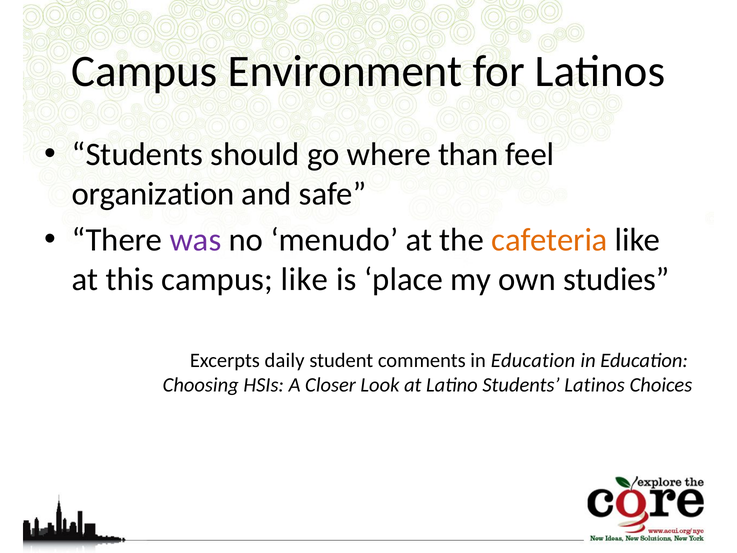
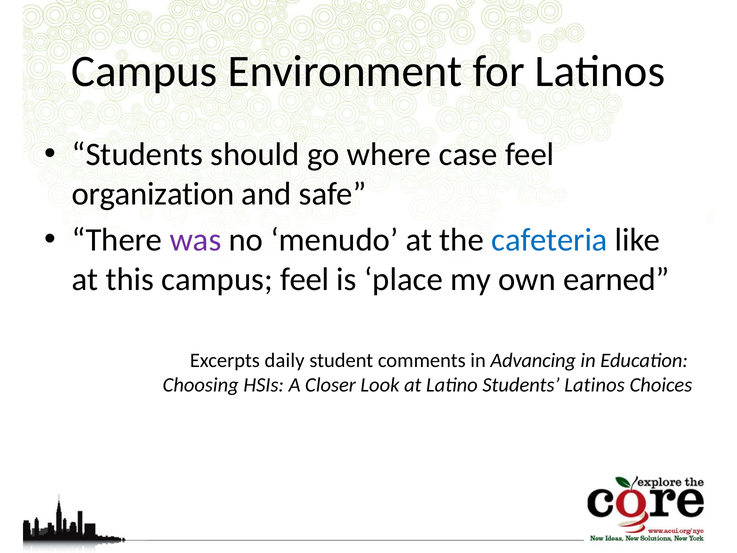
than: than -> case (468, 155)
cafeteria colour: orange -> blue (549, 240)
campus like: like -> feel (305, 279)
studies: studies -> earned (616, 279)
comments in Education: Education -> Advancing (533, 360)
